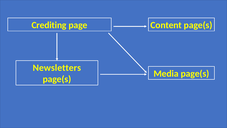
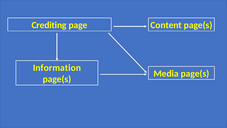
Newsletters: Newsletters -> Information (57, 68)
